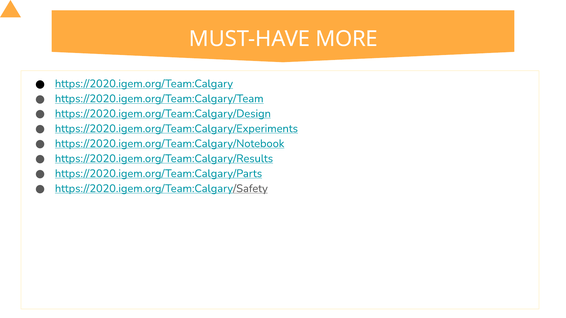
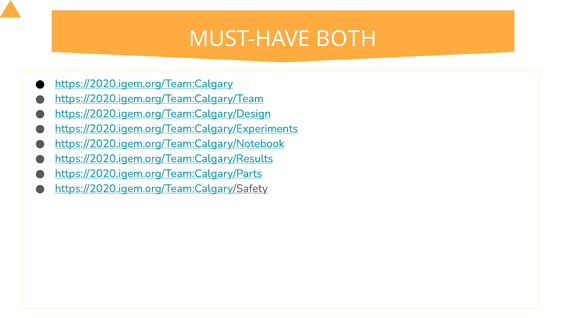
MORE: MORE -> BOTH (346, 39)
